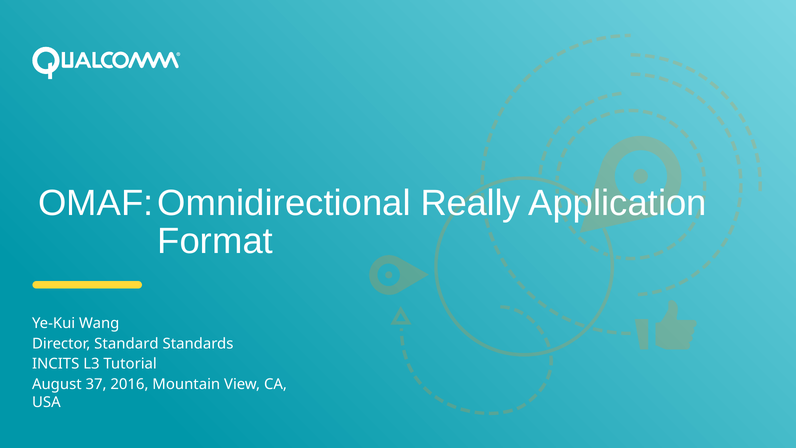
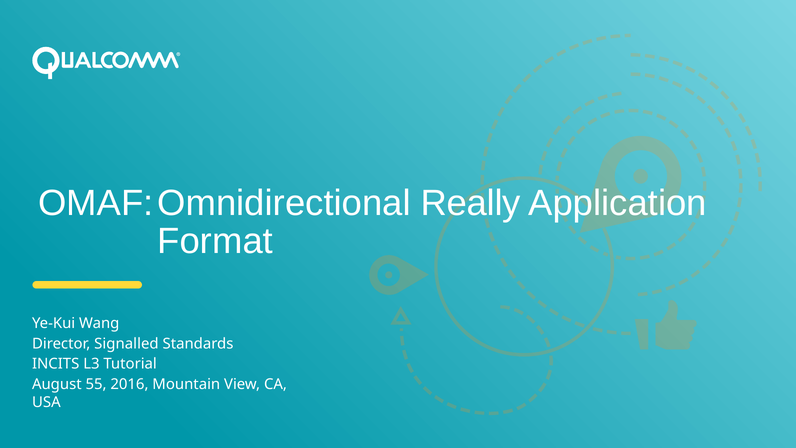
Standard: Standard -> Signalled (126, 343)
37: 37 -> 55 (96, 384)
